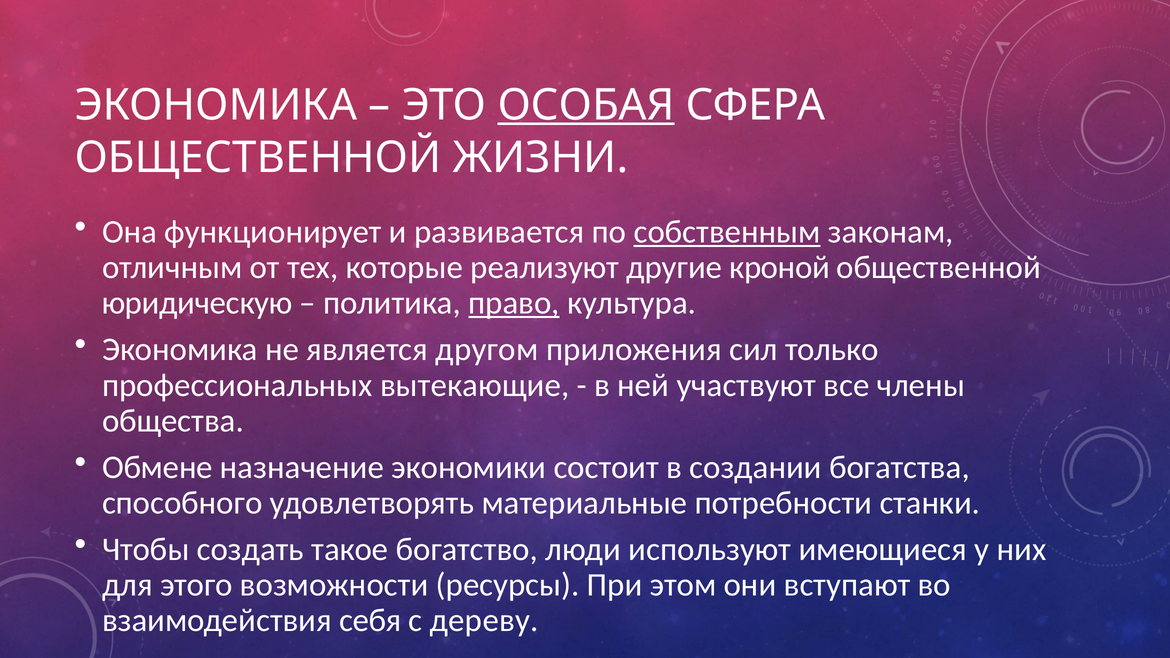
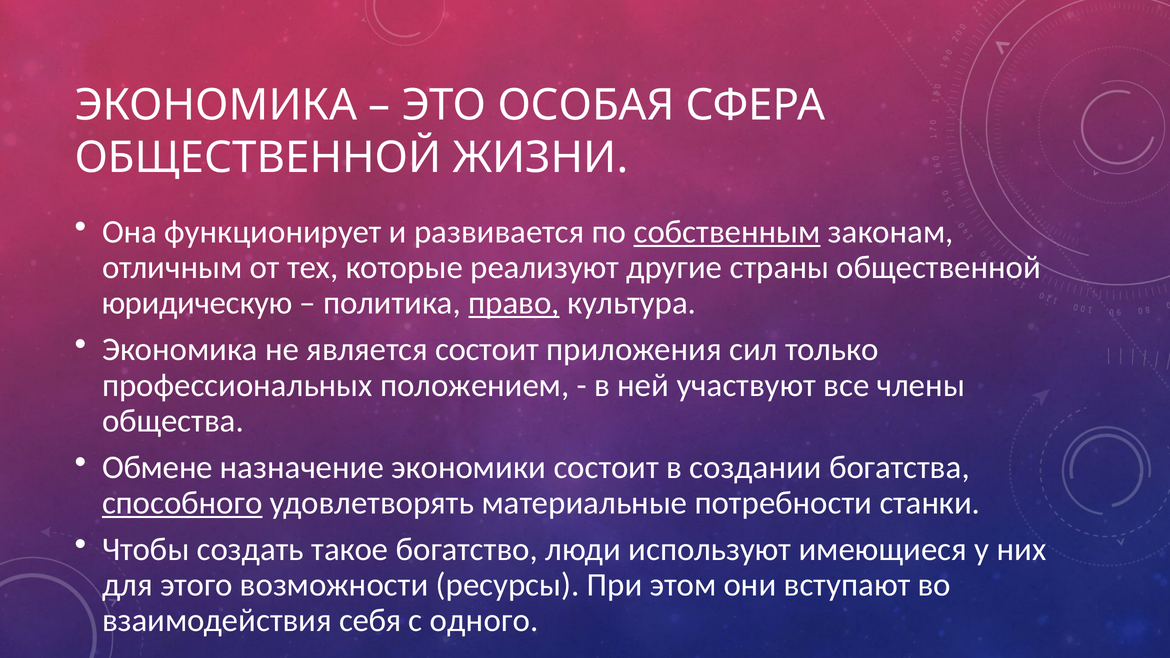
ОСОБАЯ underline: present -> none (586, 105)
кроной: кроной -> страны (779, 268)
является другом: другом -> состоит (487, 350)
вытекающие: вытекающие -> положением (475, 385)
способного underline: none -> present (182, 503)
дереву: дереву -> одного (484, 621)
